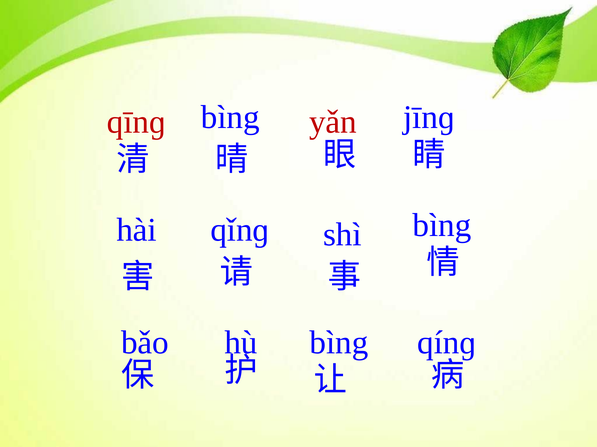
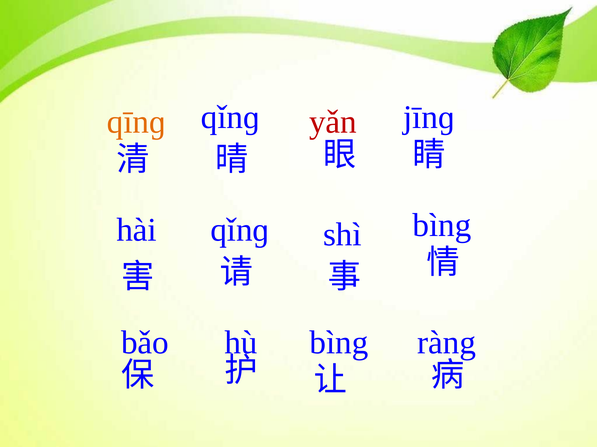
bìng: bìng -> qǐnɡ (230, 117)
qīnɡ colour: red -> orange (136, 122)
qínɡ: qínɡ -> ràng (447, 343)
